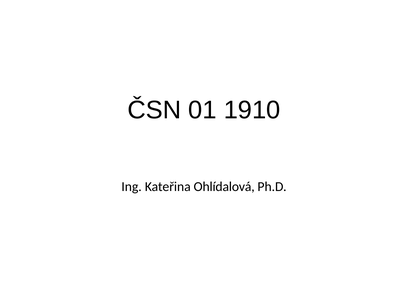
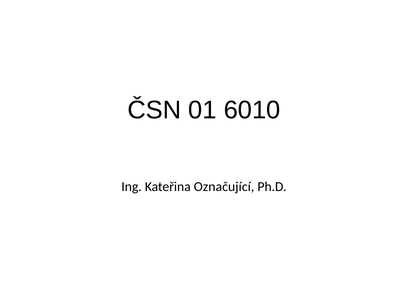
1910: 1910 -> 6010 (252, 110)
Ohlídalová: Ohlídalová -> Označující (224, 187)
